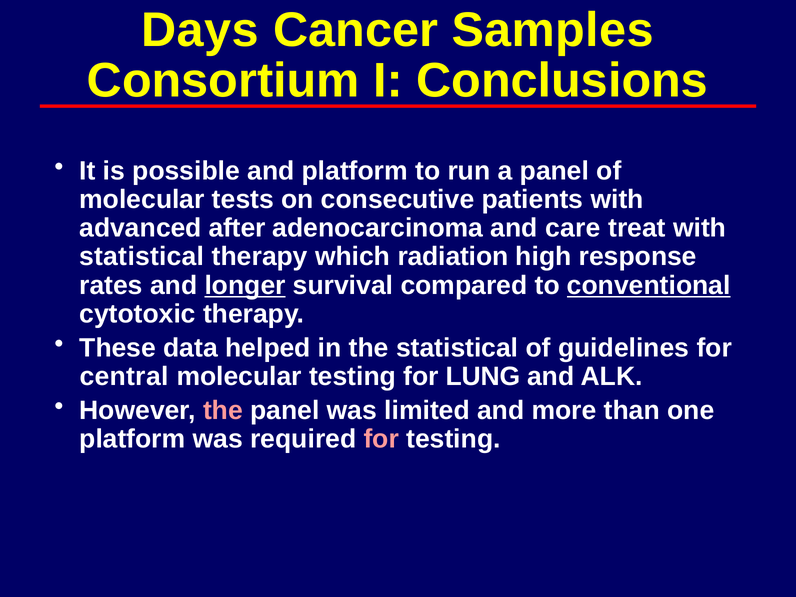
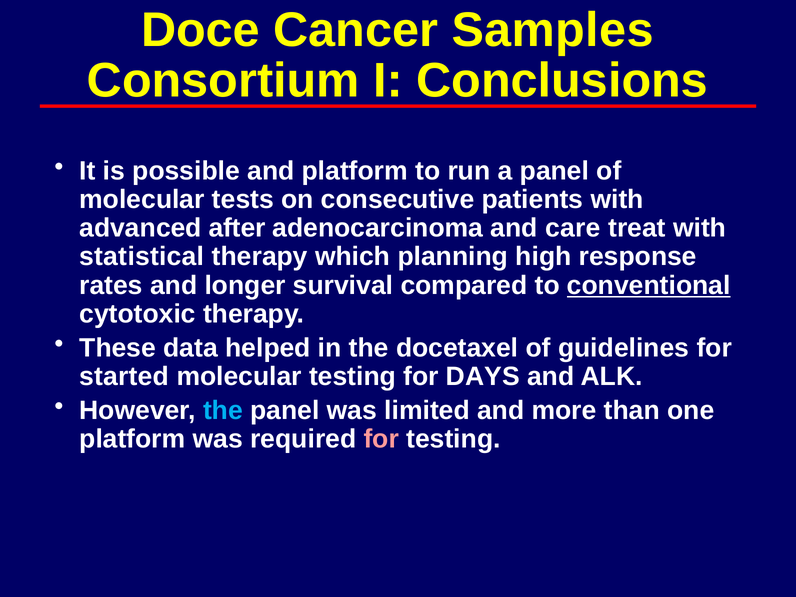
Days: Days -> Doce (200, 30)
radiation: radiation -> planning (453, 257)
longer underline: present -> none (245, 285)
the statistical: statistical -> docetaxel (457, 348)
central: central -> started (124, 377)
LUNG: LUNG -> DAYS (483, 377)
the colour: pink -> light blue (223, 410)
